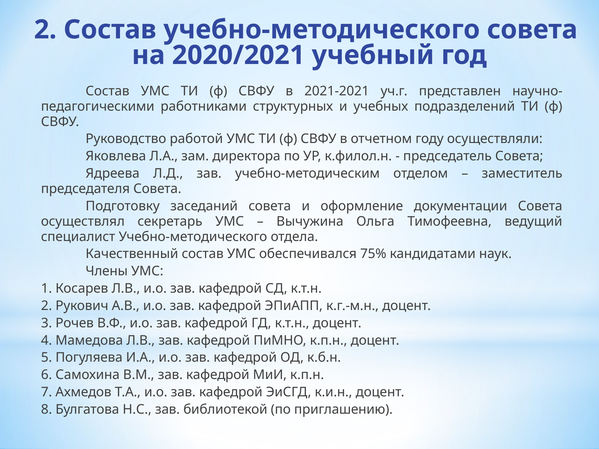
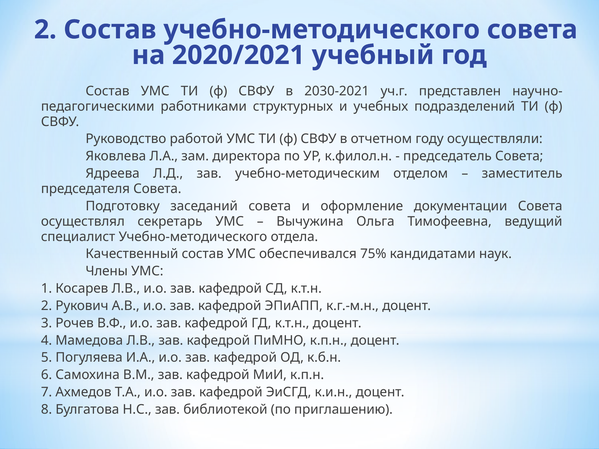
2021-2021: 2021-2021 -> 2030-2021 (337, 91)
